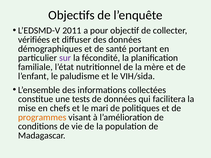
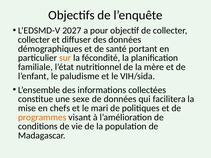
2011: 2011 -> 2027 (72, 31)
vérifiées: vérifiées -> collecter (34, 40)
sur colour: purple -> orange (65, 58)
tests: tests -> sexe (81, 99)
